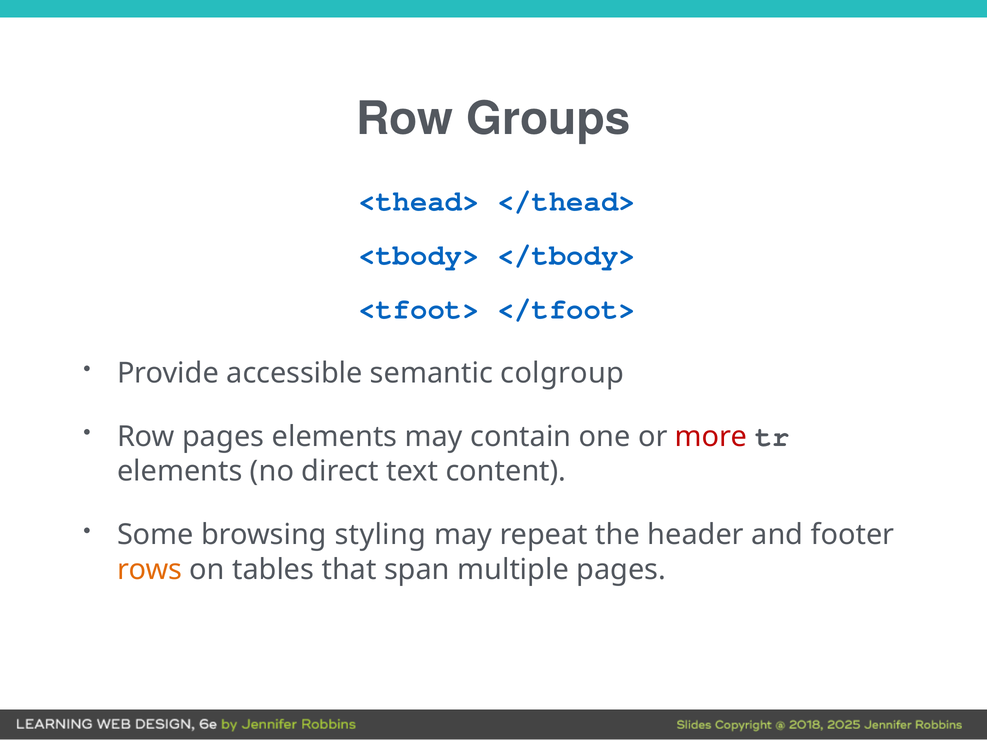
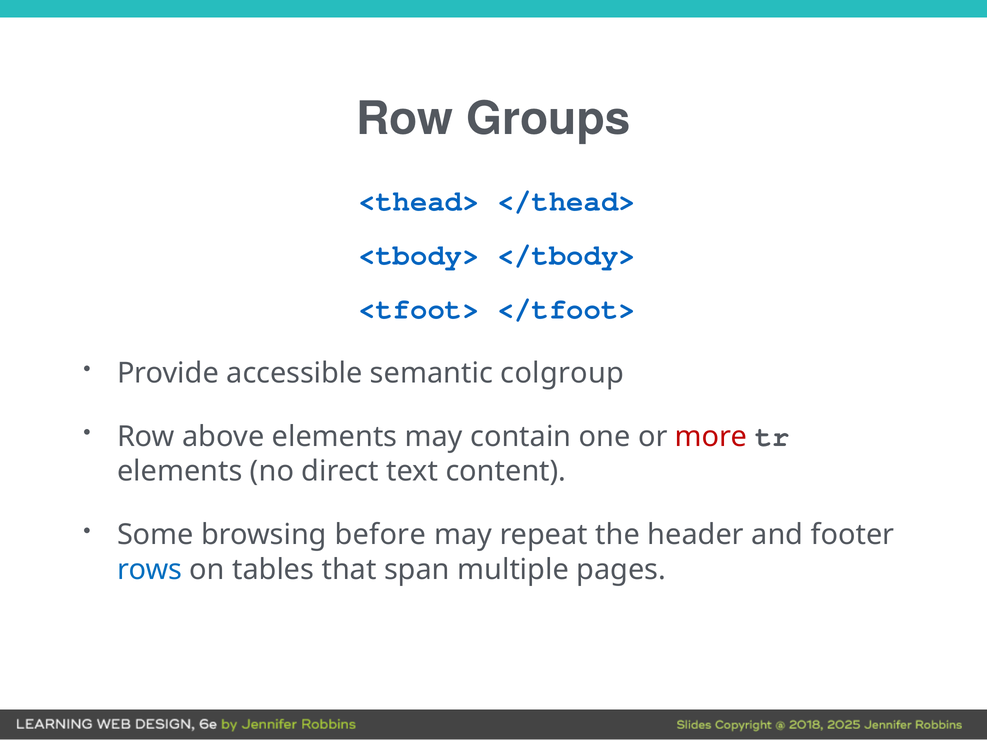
Row pages: pages -> above (223, 437)
styling: styling -> before (380, 535)
rows colour: orange -> blue (150, 570)
